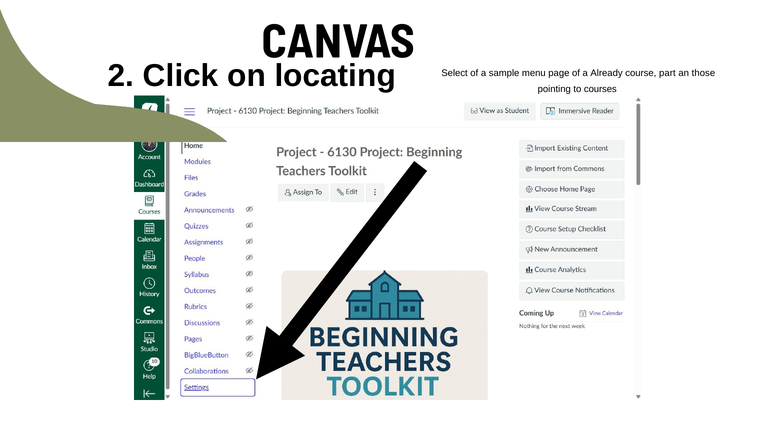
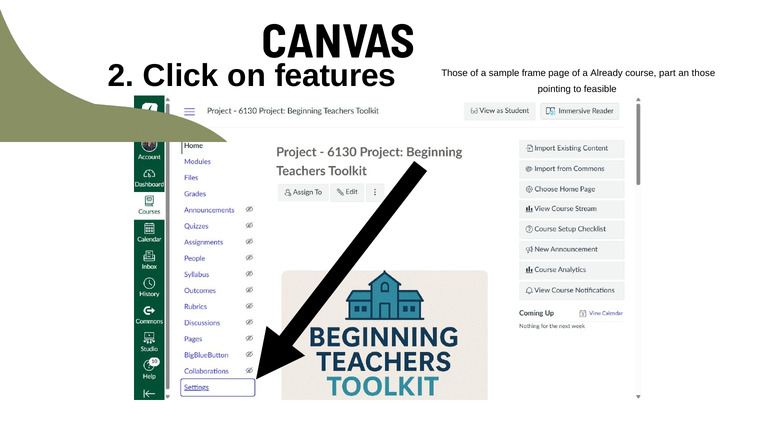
locating: locating -> features (335, 76)
Select: Select -> Those (455, 73)
menu: menu -> frame (534, 73)
courses: courses -> feasible (600, 89)
